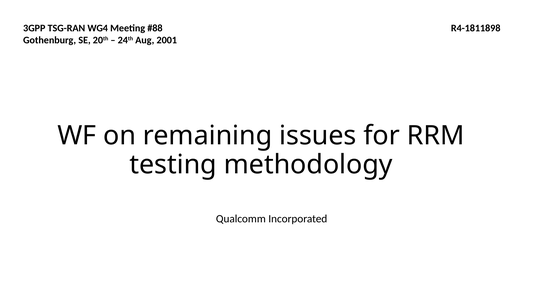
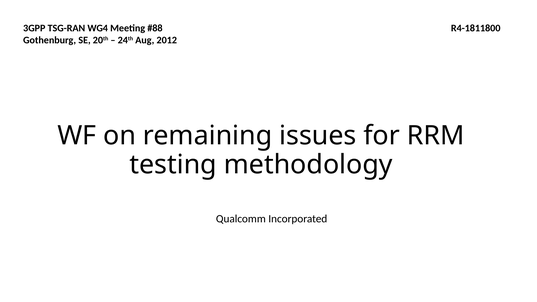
R4-1811898: R4-1811898 -> R4-1811800 (476, 28)
2001: 2001 -> 2012 (167, 40)
